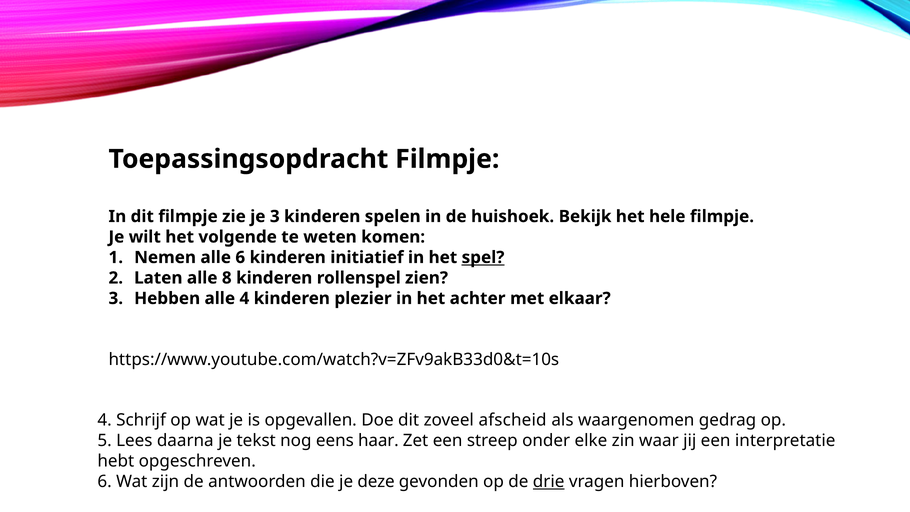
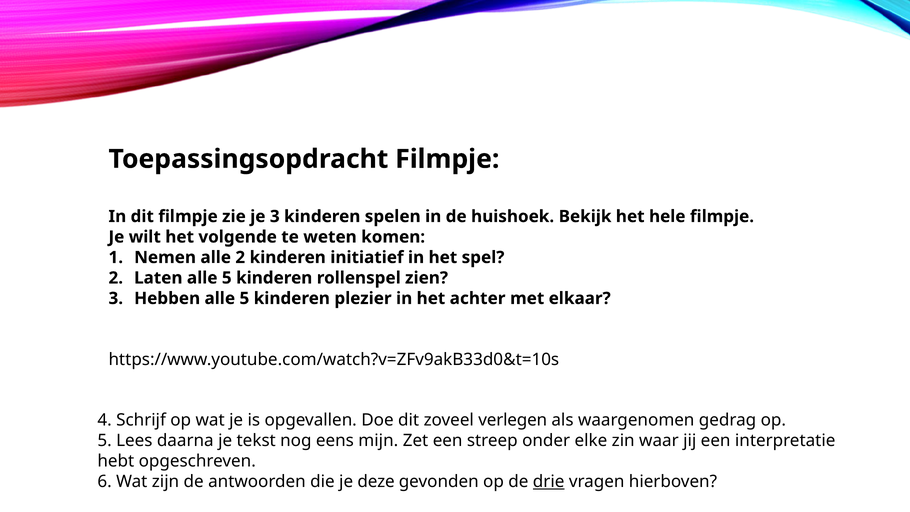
alle 6: 6 -> 2 (240, 257)
spel underline: present -> none (483, 257)
Laten alle 8: 8 -> 5 (227, 278)
Hebben alle 4: 4 -> 5 (244, 298)
afscheid: afscheid -> verlegen (513, 420)
haar: haar -> mijn (378, 441)
